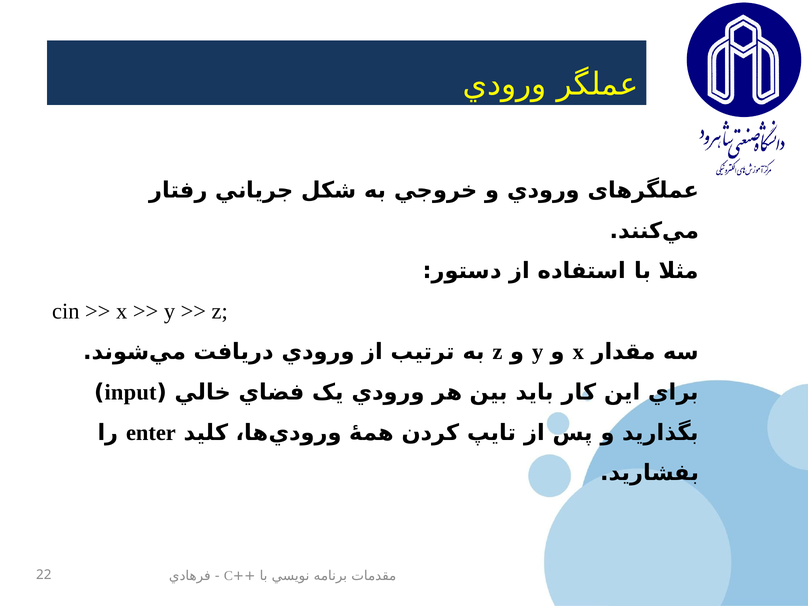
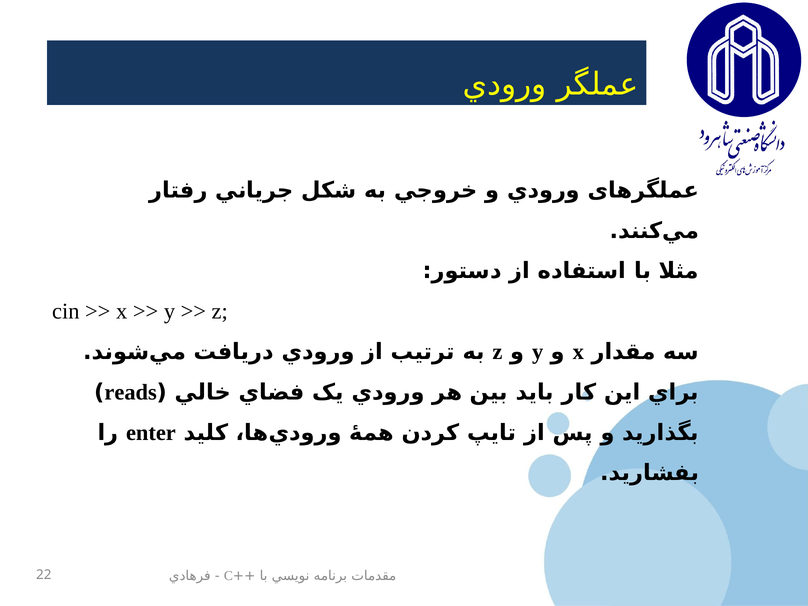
input: input -> reads (131, 392)
